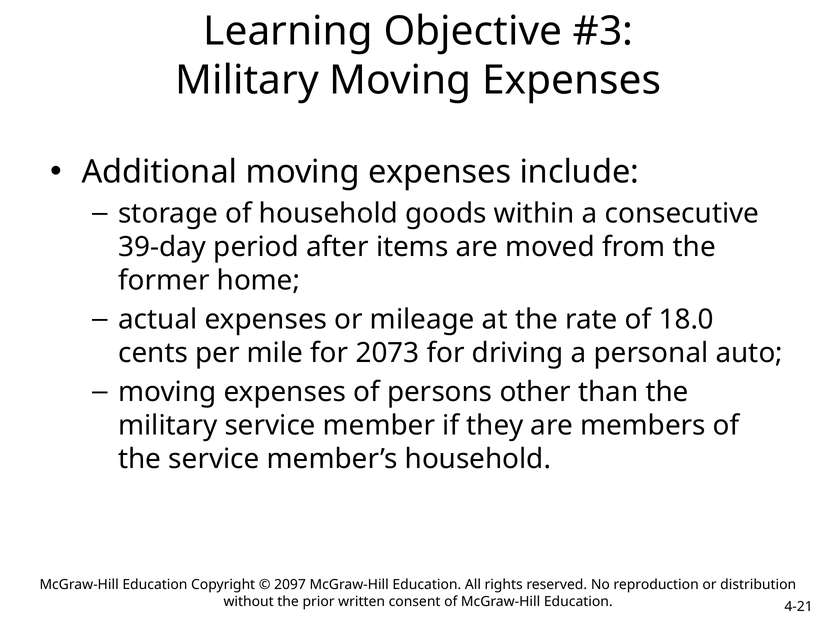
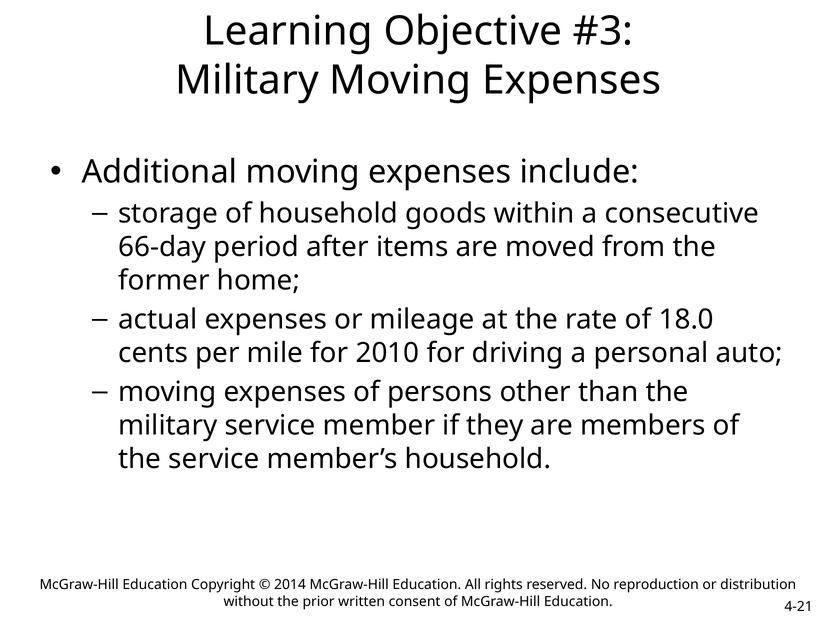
39-day: 39-day -> 66-day (162, 247)
2073: 2073 -> 2010 (387, 353)
2097: 2097 -> 2014 (290, 585)
